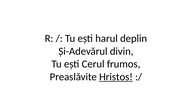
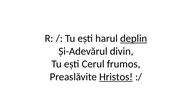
deplin underline: none -> present (134, 38)
